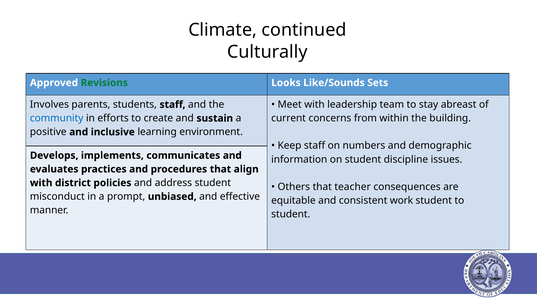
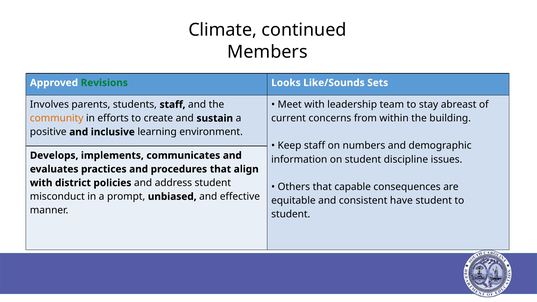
Culturally: Culturally -> Members (267, 52)
community colour: blue -> orange (57, 118)
teacher: teacher -> capable (353, 187)
work: work -> have (401, 200)
